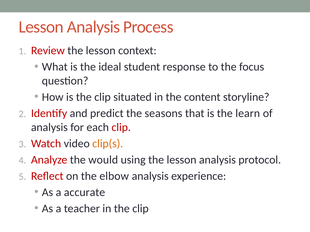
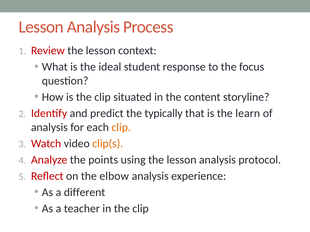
seasons: seasons -> typically (164, 114)
clip colour: red -> orange (121, 127)
would: would -> points (103, 160)
accurate: accurate -> different (85, 193)
